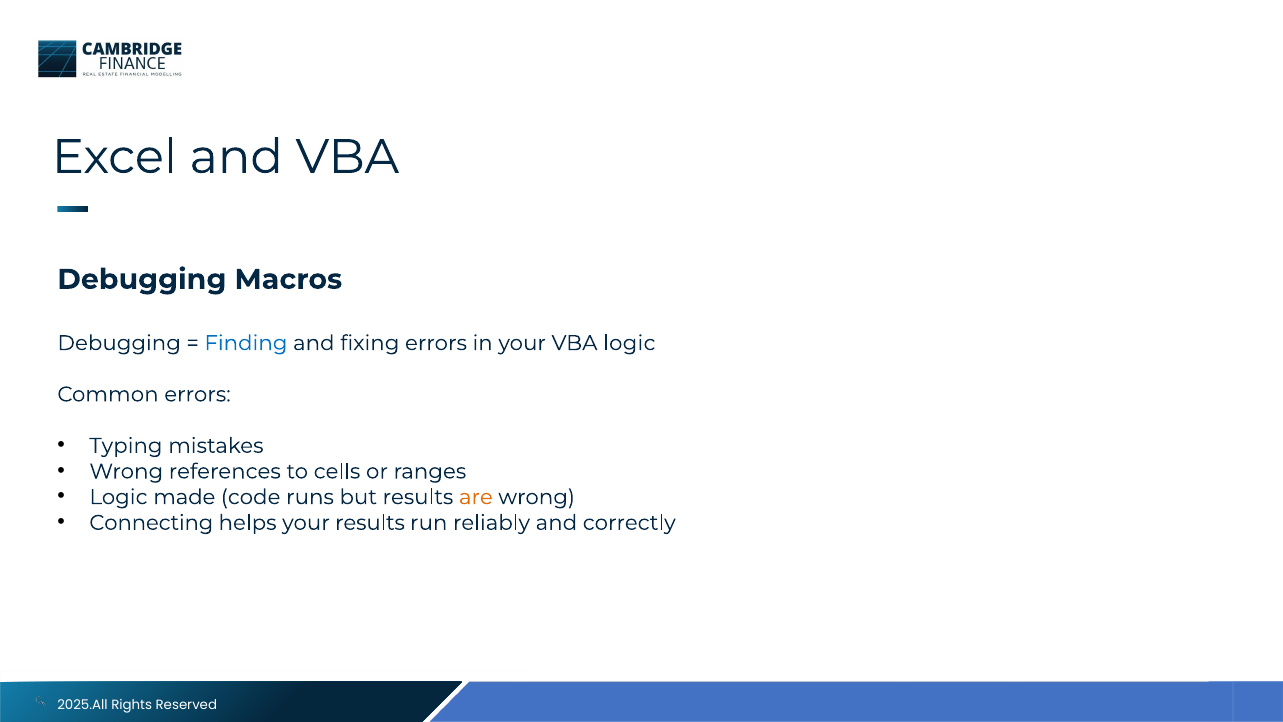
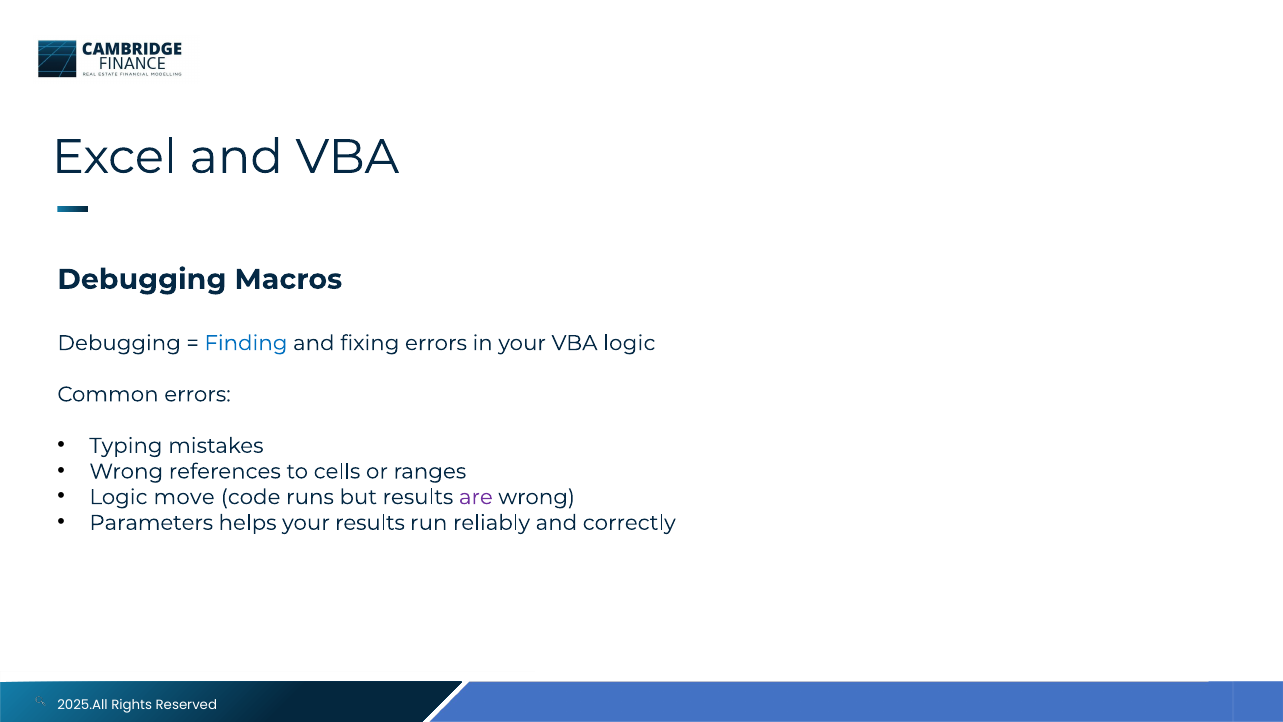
made: made -> move (184, 497)
are colour: orange -> purple (476, 497)
Connecting: Connecting -> Parameters (151, 523)
